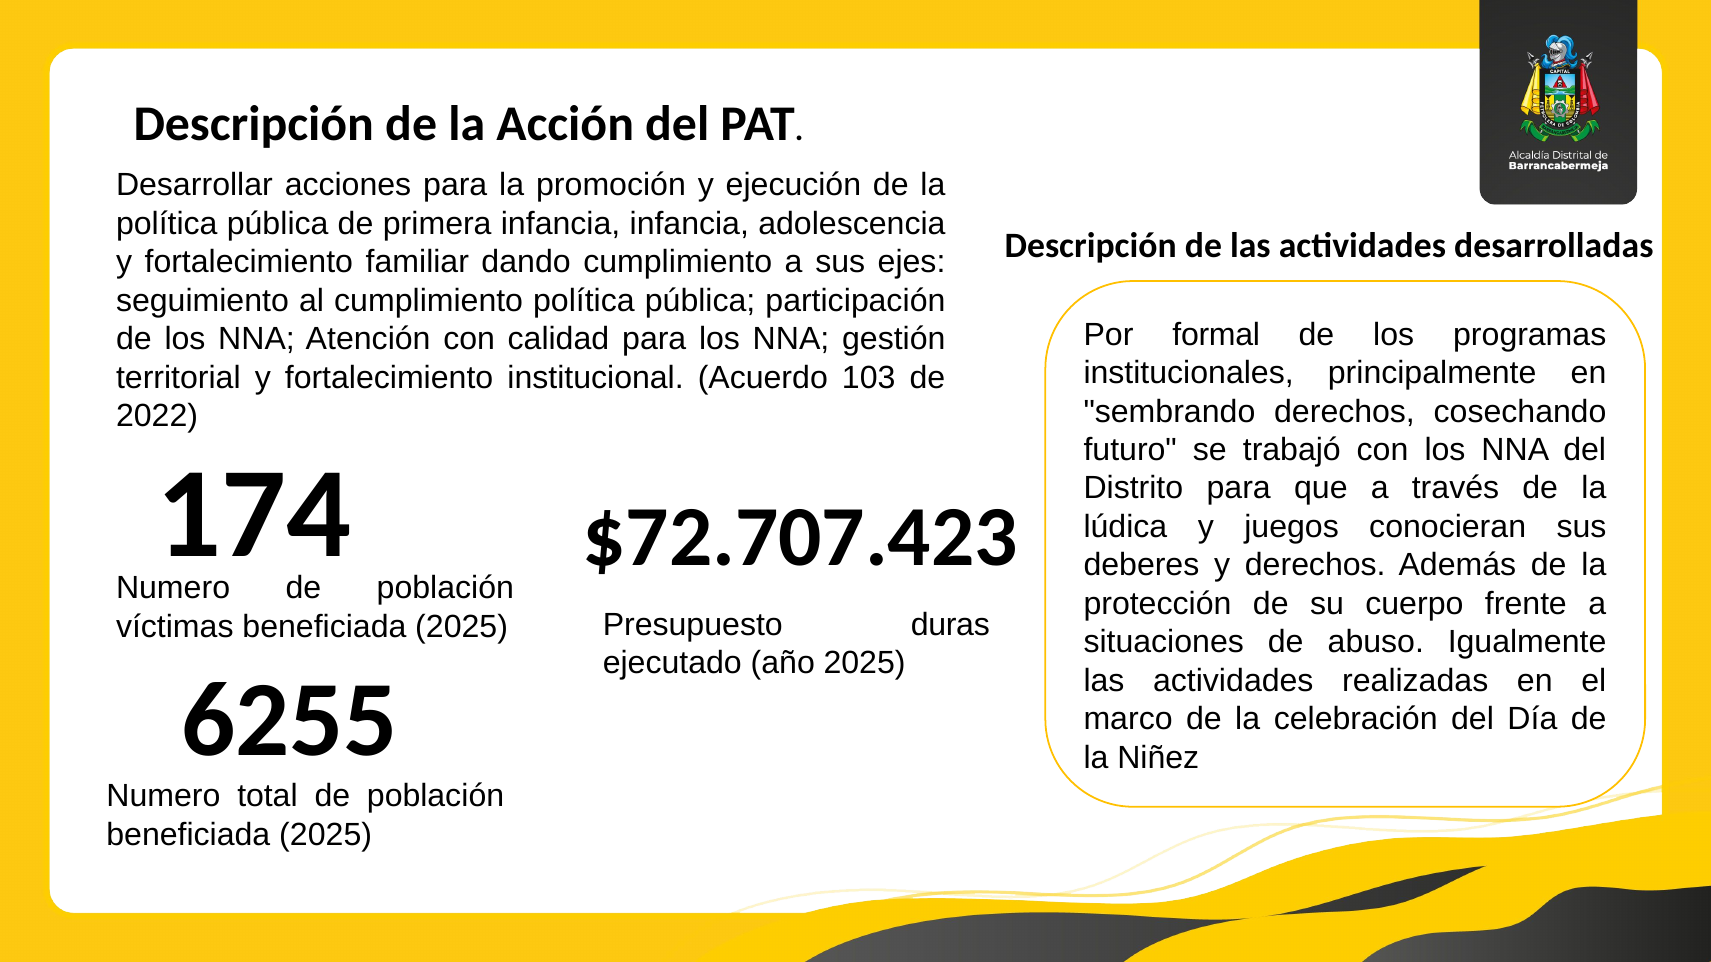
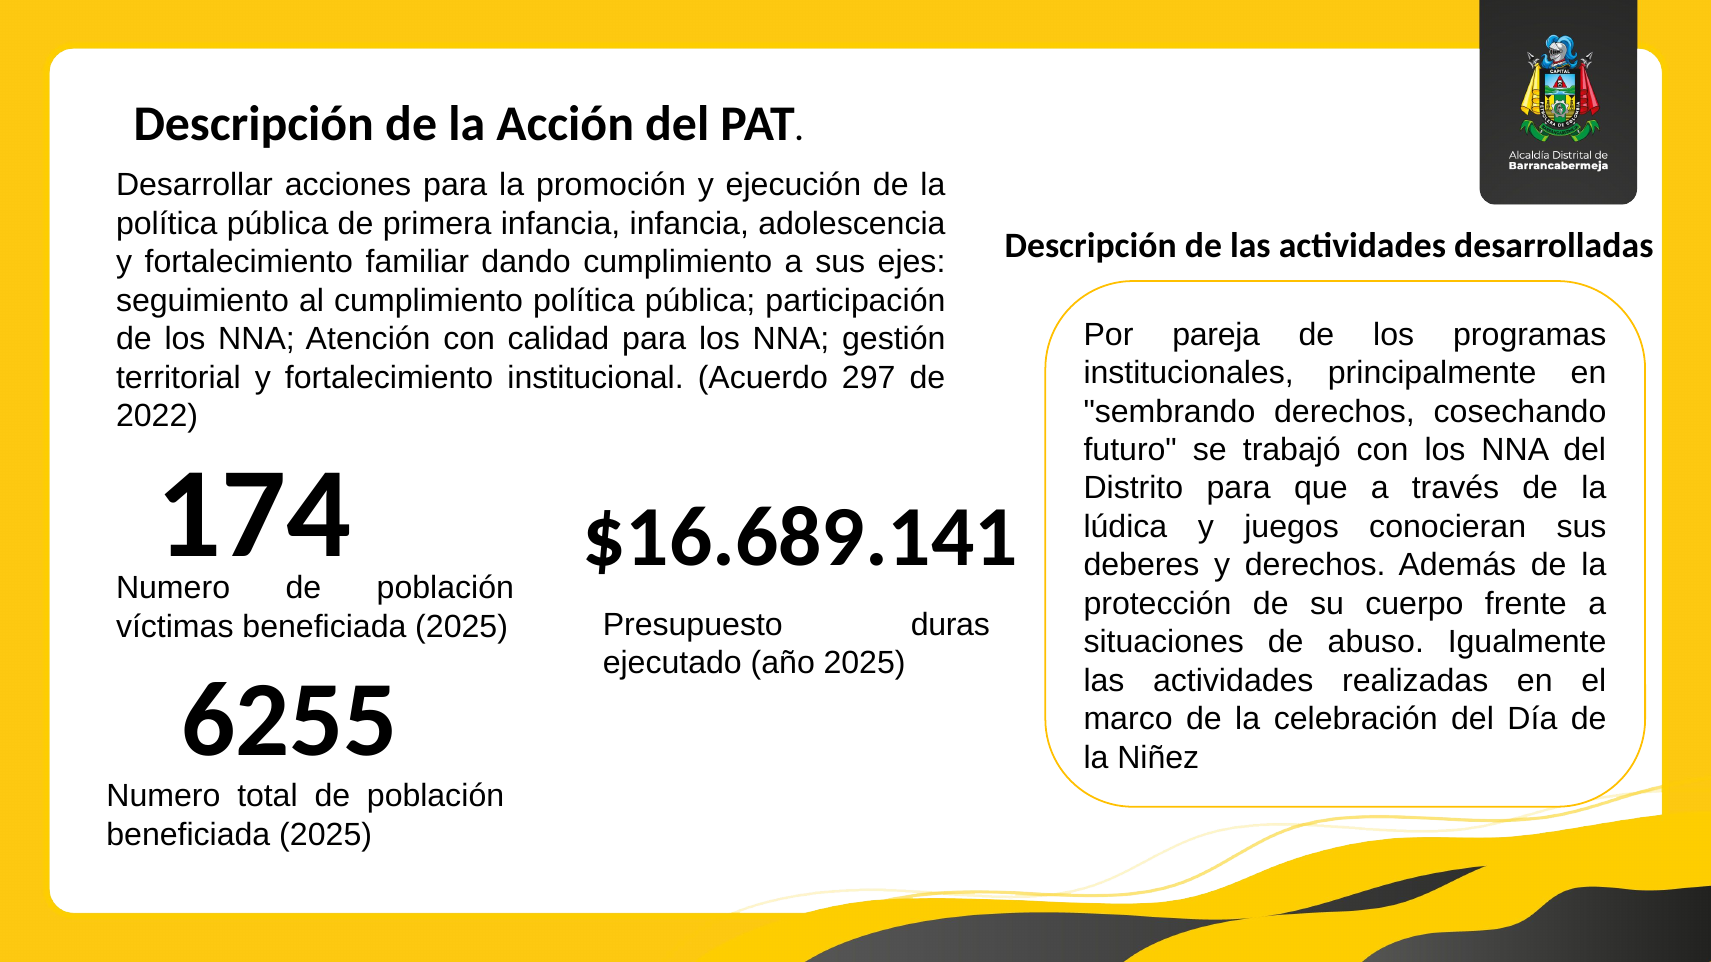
formal: formal -> pareja (1216, 335)
103: 103 -> 297 (869, 378)
$72.707.423: $72.707.423 -> $16.689.141 (800, 538)
